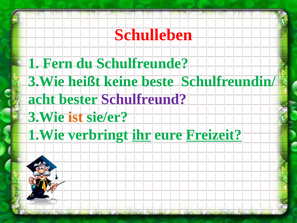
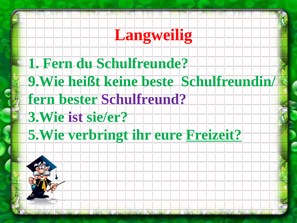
Schulleben: Schulleben -> Langweilig (153, 35)
3.Wie: 3.Wie -> 9.Wie (46, 81)
acht: acht -> fern (42, 99)
ist colour: orange -> purple (76, 117)
1.Wie: 1.Wie -> 5.Wie (46, 135)
ihr underline: present -> none (142, 135)
